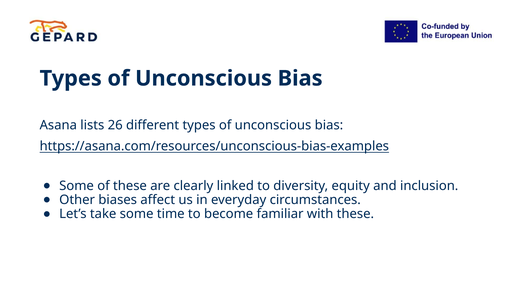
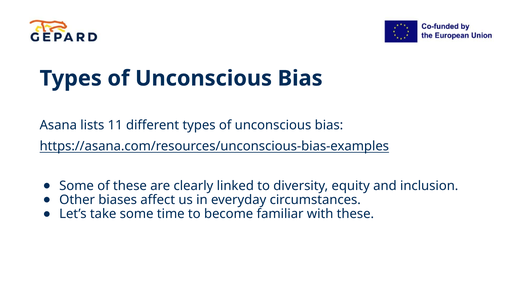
26: 26 -> 11 (115, 125)
